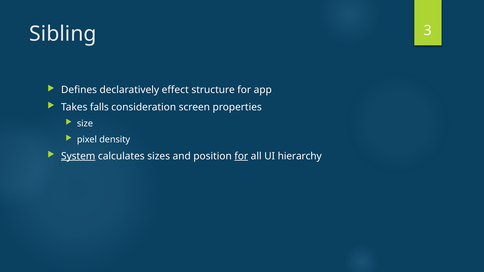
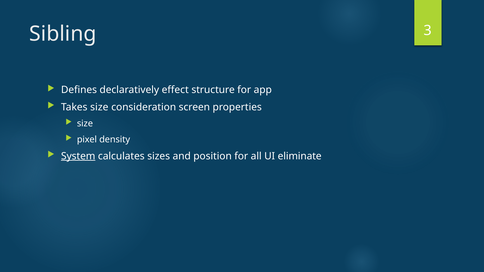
Takes falls: falls -> size (99, 107)
for underline: present -> none (241, 156)
hierarchy: hierarchy -> eliminate (300, 156)
